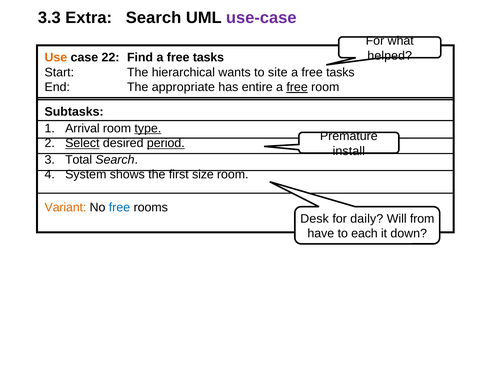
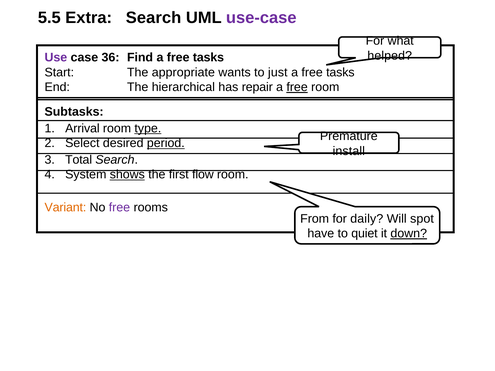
3.3: 3.3 -> 5.5 (49, 18)
Use colour: orange -> purple (56, 58)
22: 22 -> 36 (111, 58)
hierarchical: hierarchical -> appropriate (183, 72)
site: site -> just (278, 72)
appropriate: appropriate -> hierarchical (183, 87)
entire: entire -> repair (257, 87)
Select underline: present -> none (82, 143)
shows underline: none -> present (127, 175)
size: size -> flow (203, 175)
free colour: blue -> purple (119, 208)
Desk: Desk -> From (315, 219)
from: from -> spot (422, 219)
each: each -> quiet (364, 234)
down underline: none -> present (409, 234)
